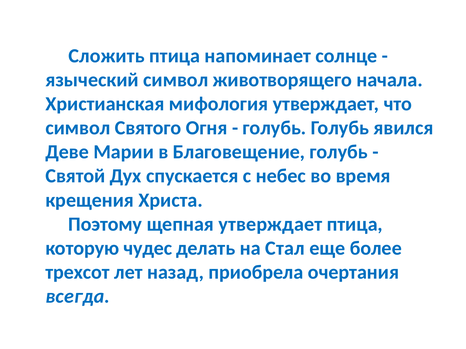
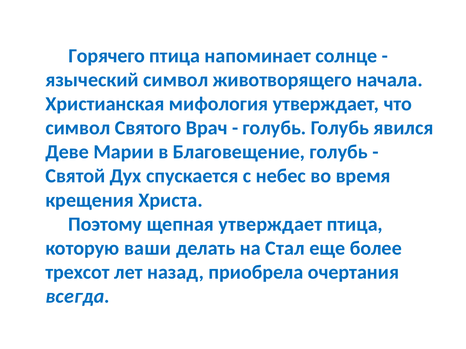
Сложить: Сложить -> Горячего (107, 56)
Огня: Огня -> Врач (207, 128)
чудес: чудес -> ваши (148, 249)
